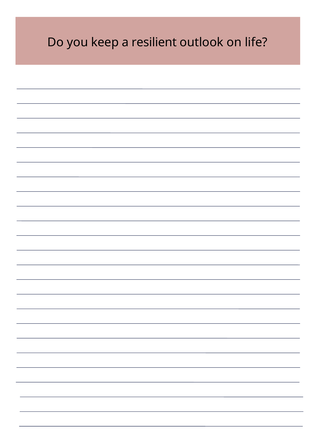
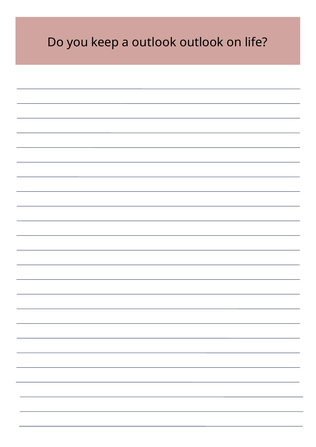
a resilient: resilient -> outlook (154, 42)
